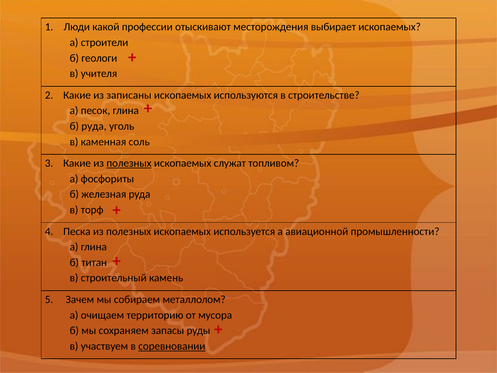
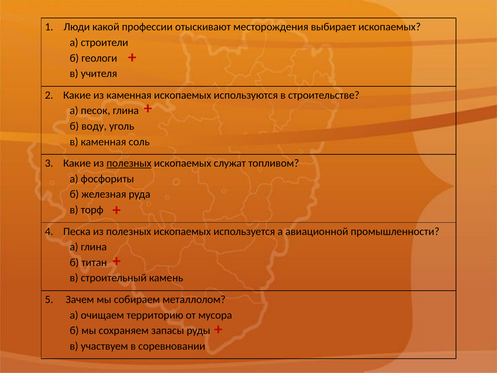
из записаны: записаны -> каменная (129, 95)
б руда: руда -> воду (94, 126)
соревновании underline: present -> none (172, 346)
